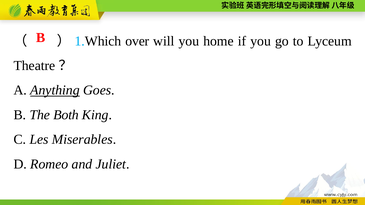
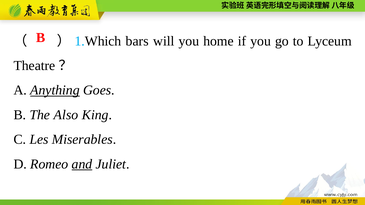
over: over -> bars (137, 41)
Both: Both -> Also (66, 115)
and underline: none -> present (82, 164)
